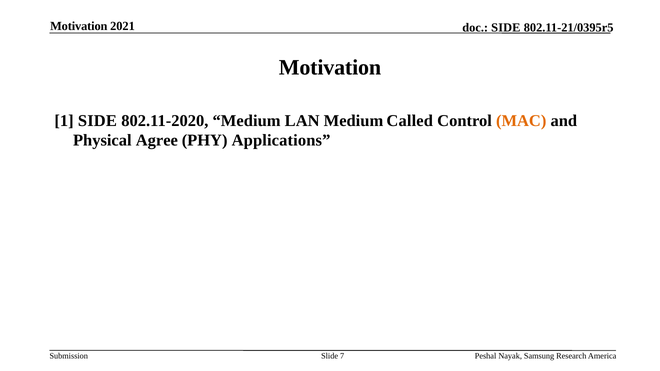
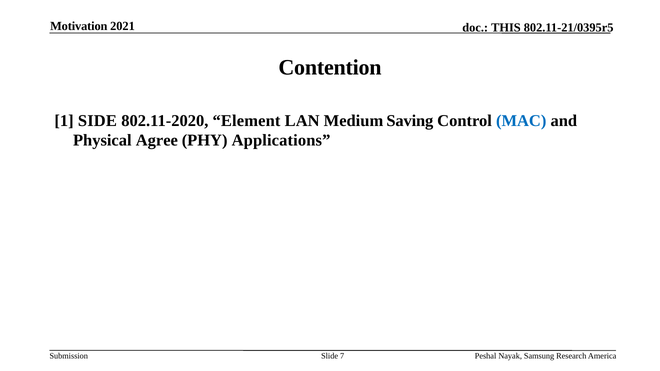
SIDE: SIDE -> THIS (506, 28)
Motivation: Motivation -> Contention (330, 67)
802.11-2020 Medium: Medium -> Element (247, 121)
Called: Called -> Saving (410, 121)
MAC colour: orange -> blue (521, 121)
